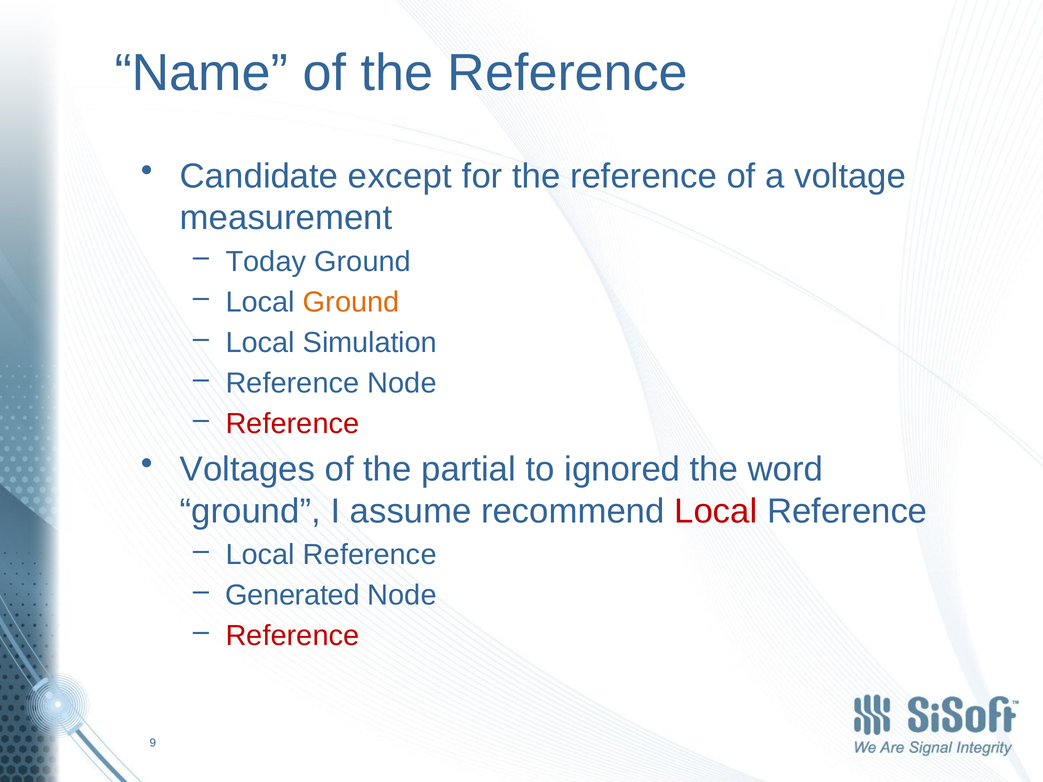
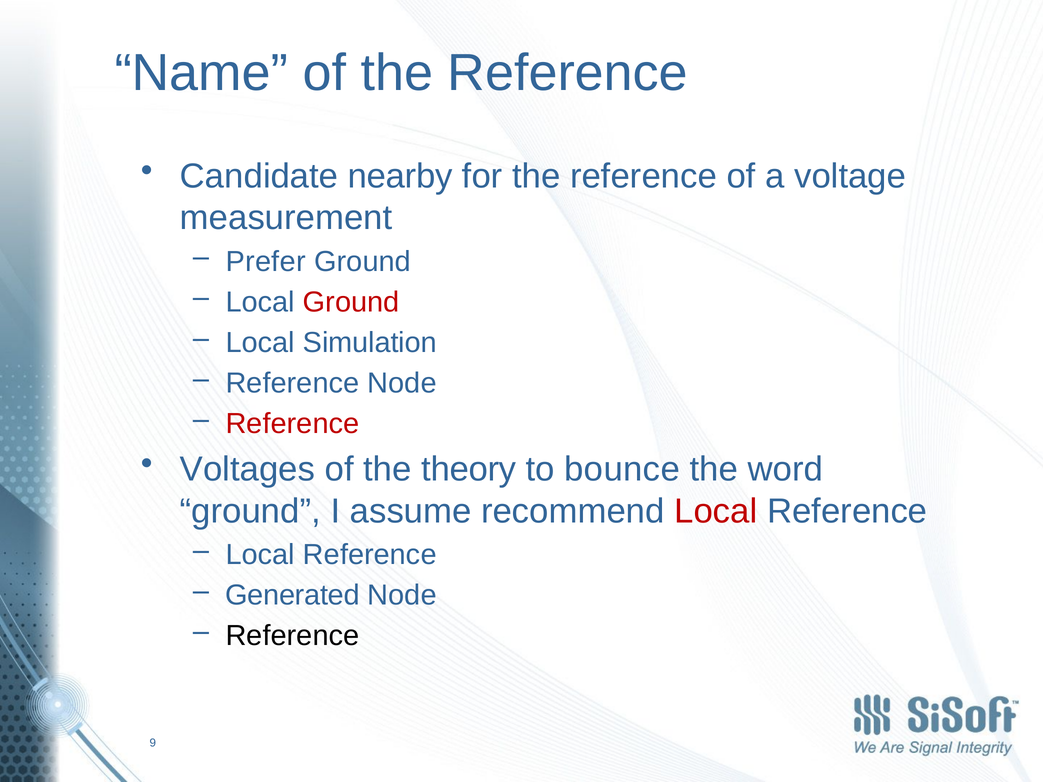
except: except -> nearby (400, 176)
Today: Today -> Prefer (266, 262)
Ground colour: orange -> red (351, 302)
partial: partial -> theory (469, 469)
ignored: ignored -> bounce (622, 469)
Reference colour: red -> black (292, 636)
